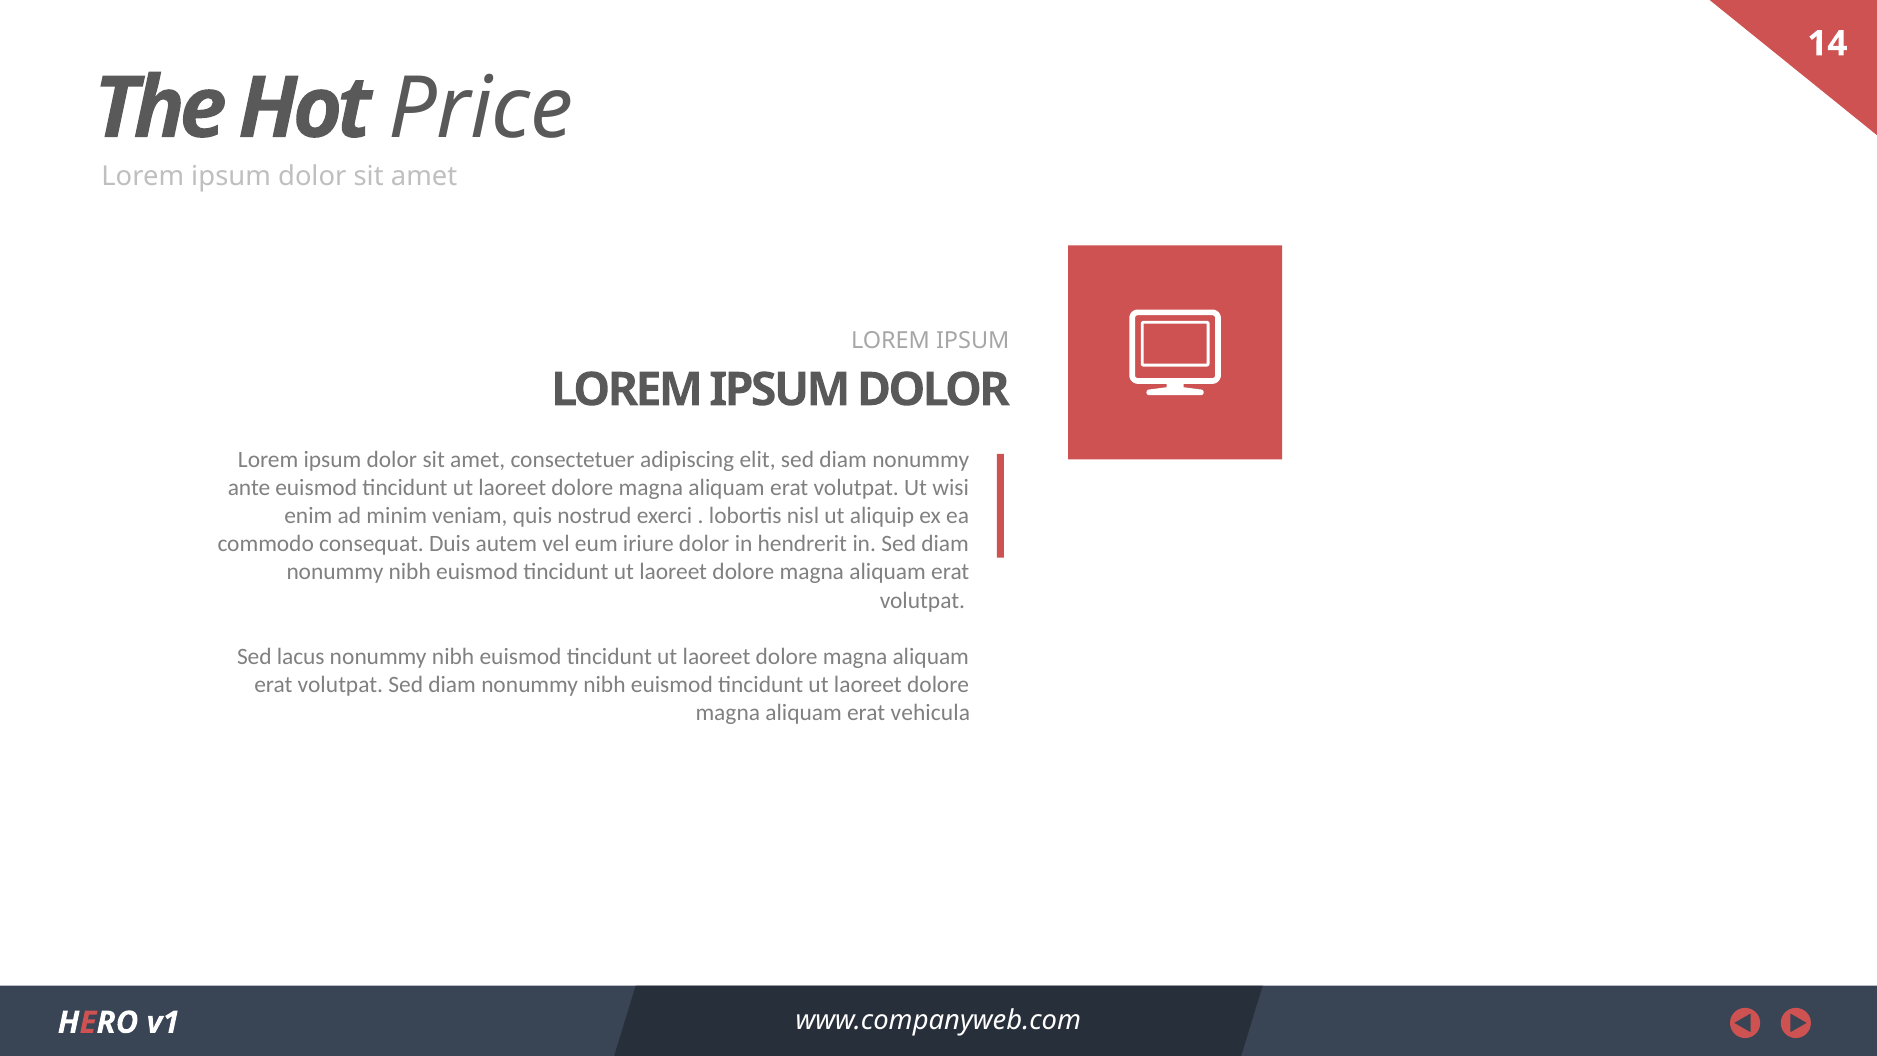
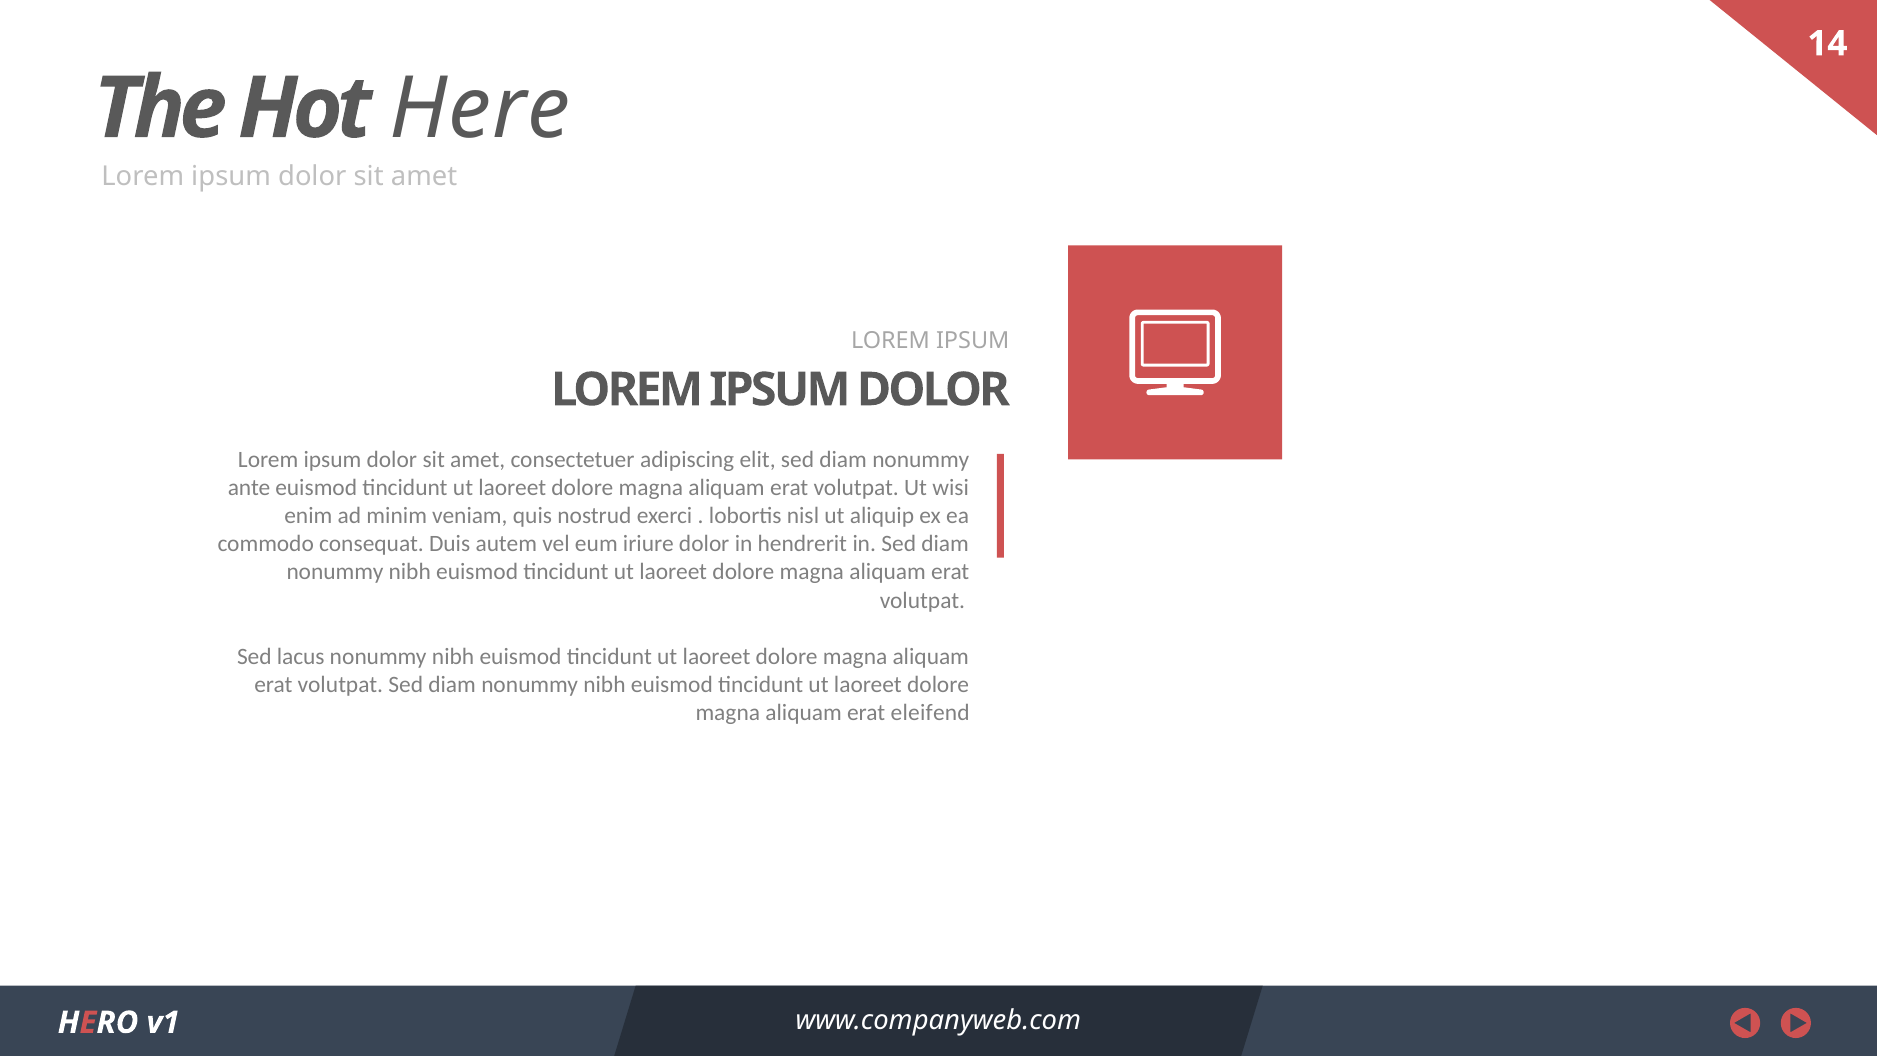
Price: Price -> Here (480, 109)
vehicula: vehicula -> eleifend (930, 713)
